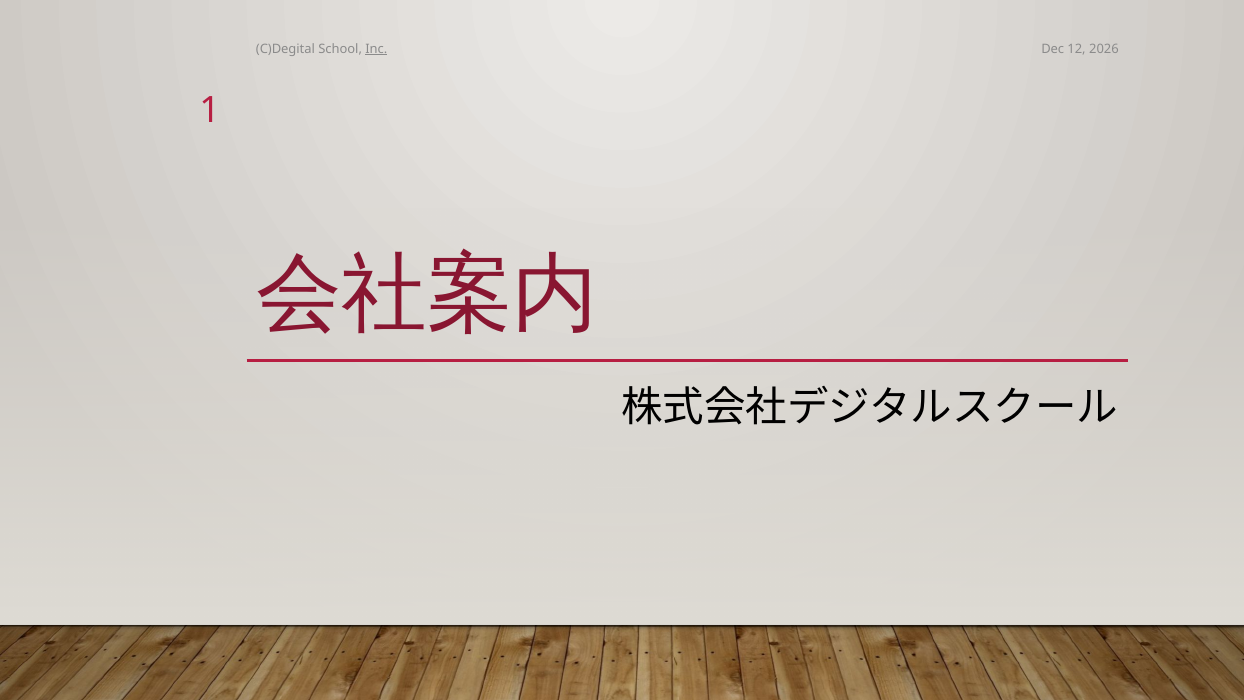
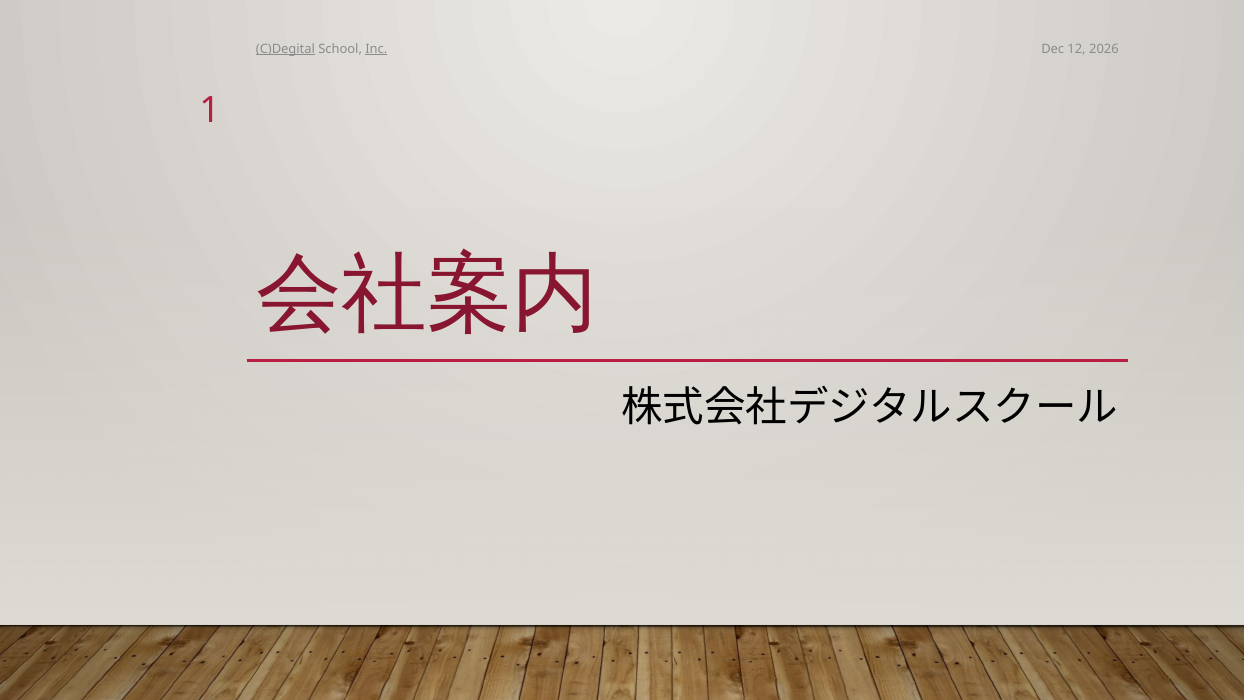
C)Degital underline: none -> present (285, 49)
